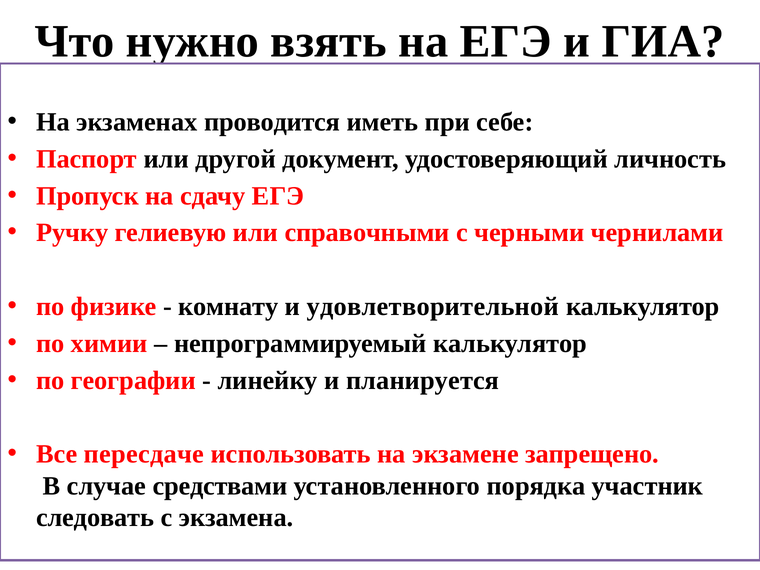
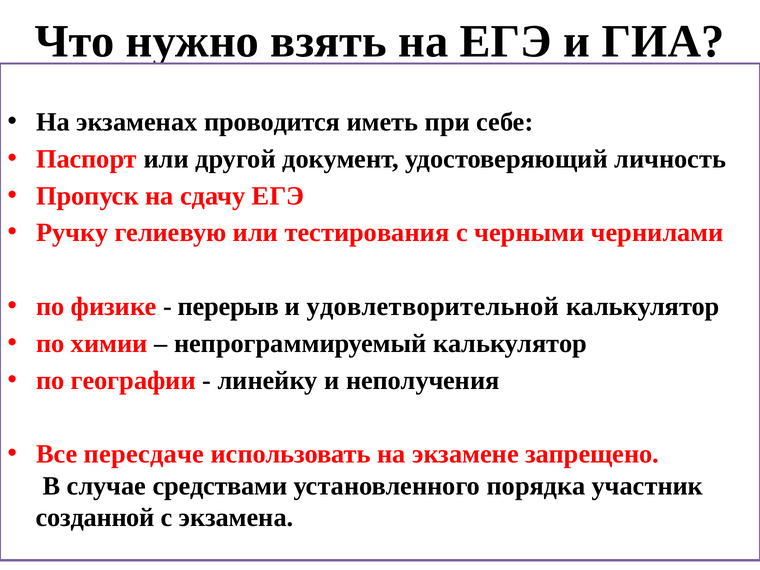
справочными: справочными -> тестирования (367, 233)
комнату: комнату -> перерыв (228, 307)
планируется: планируется -> неполучения (423, 380)
следовать: следовать -> созданной (95, 518)
